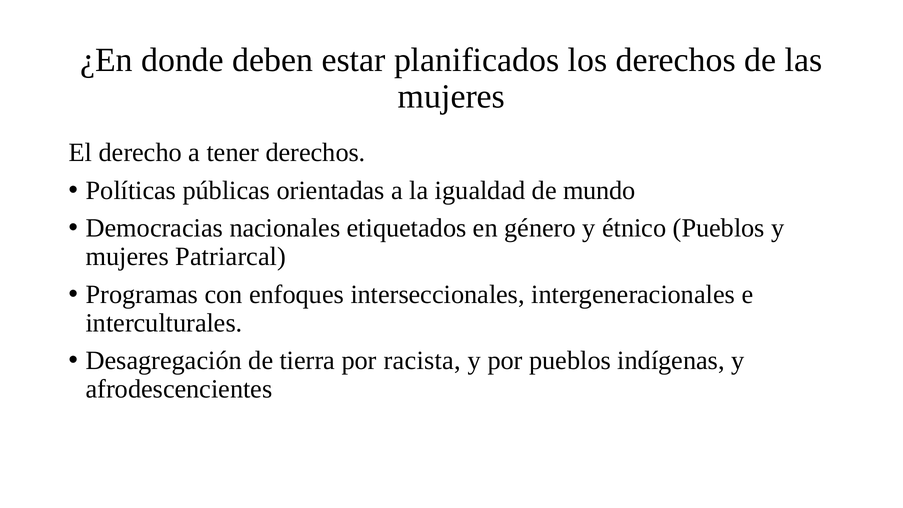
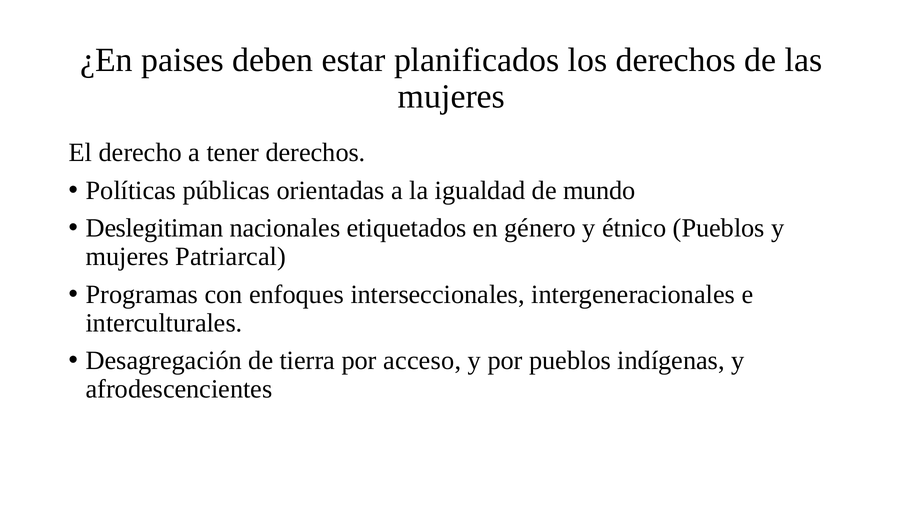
donde: donde -> paises (183, 60)
Democracias: Democracias -> Deslegitiman (155, 228)
racista: racista -> acceso (422, 361)
